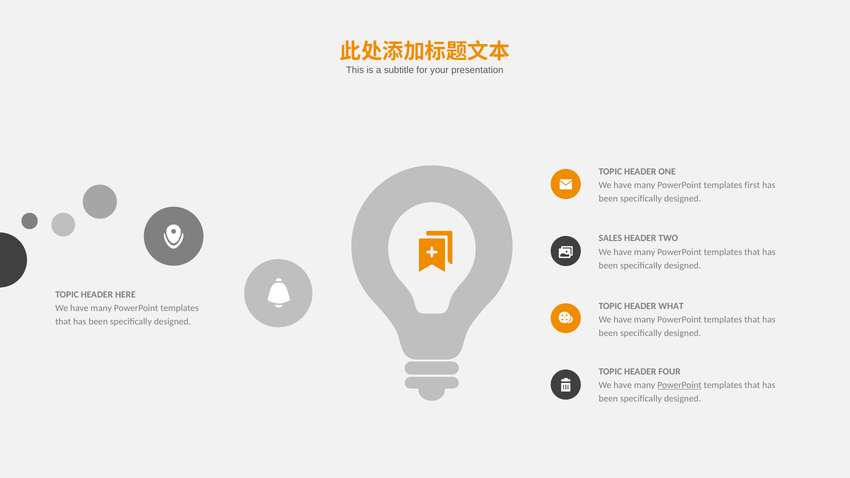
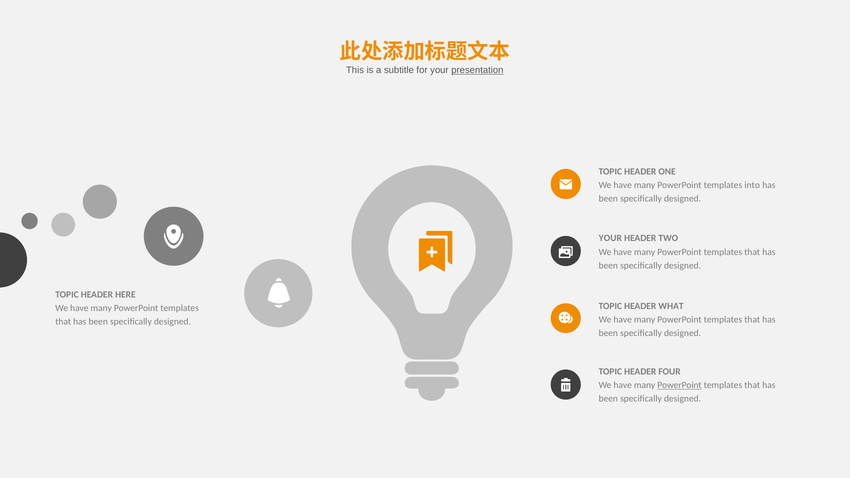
presentation underline: none -> present (477, 70)
first: first -> into (752, 185)
SALES: SALES -> YOUR (610, 238)
